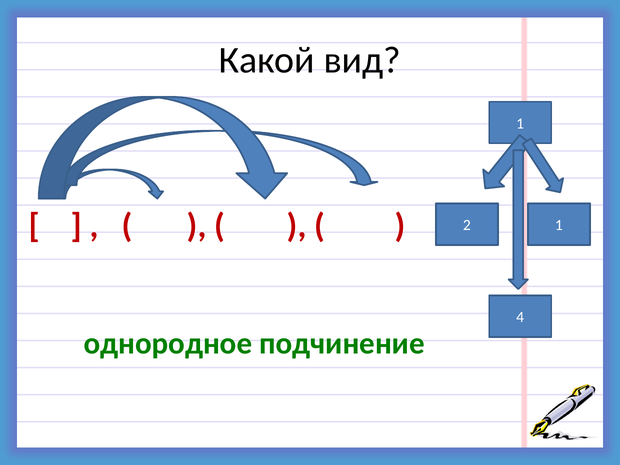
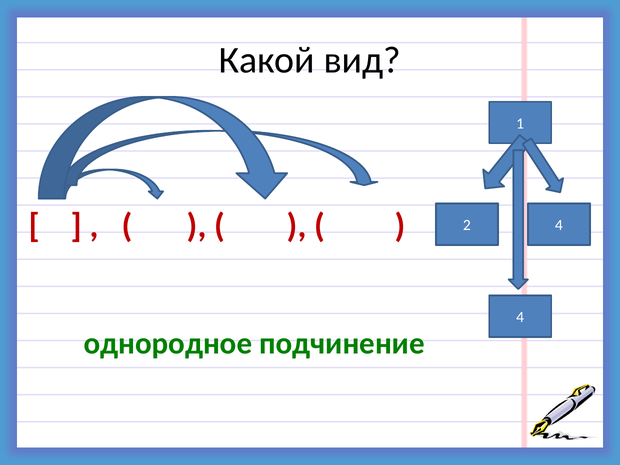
2 1: 1 -> 4 (559, 225)
